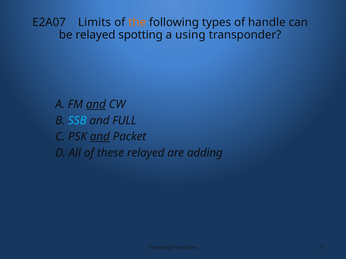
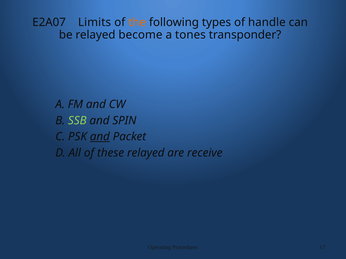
spotting: spotting -> become (140, 35)
using: using -> tones (190, 35)
and underline: present -> none (96, 105)
SSB colour: light blue -> light green (77, 121)
FULL: FULL -> SPIN (124, 121)
adding: adding -> receive (205, 153)
